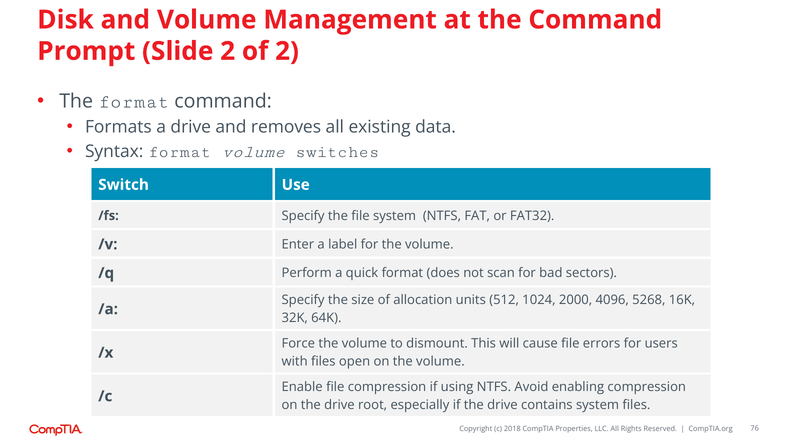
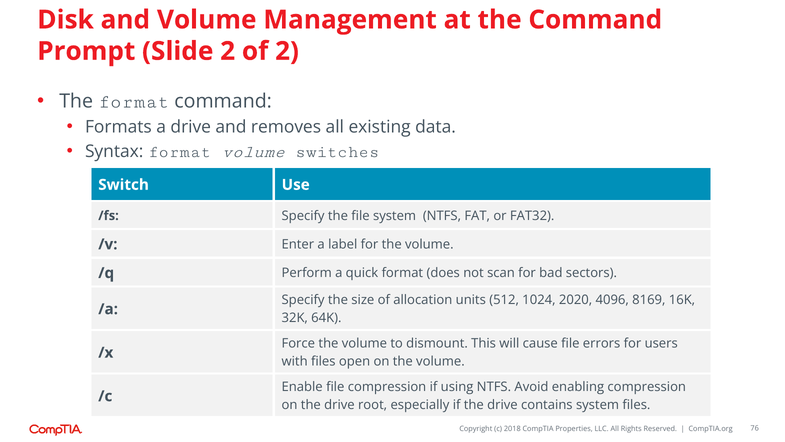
2000: 2000 -> 2020 (576, 300)
5268: 5268 -> 8169 (649, 300)
